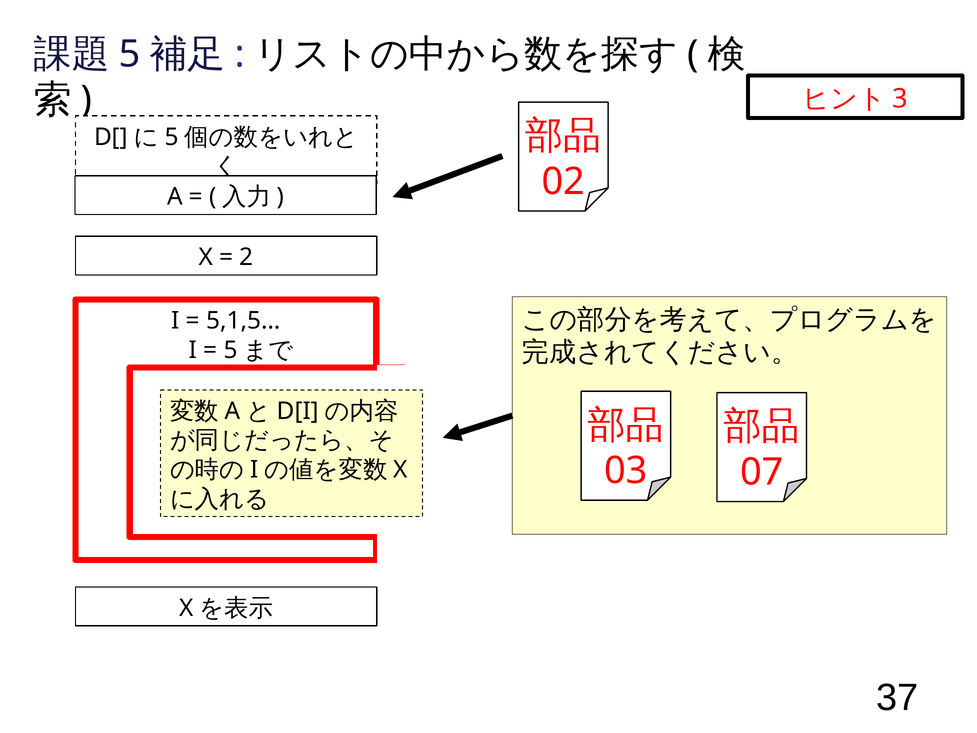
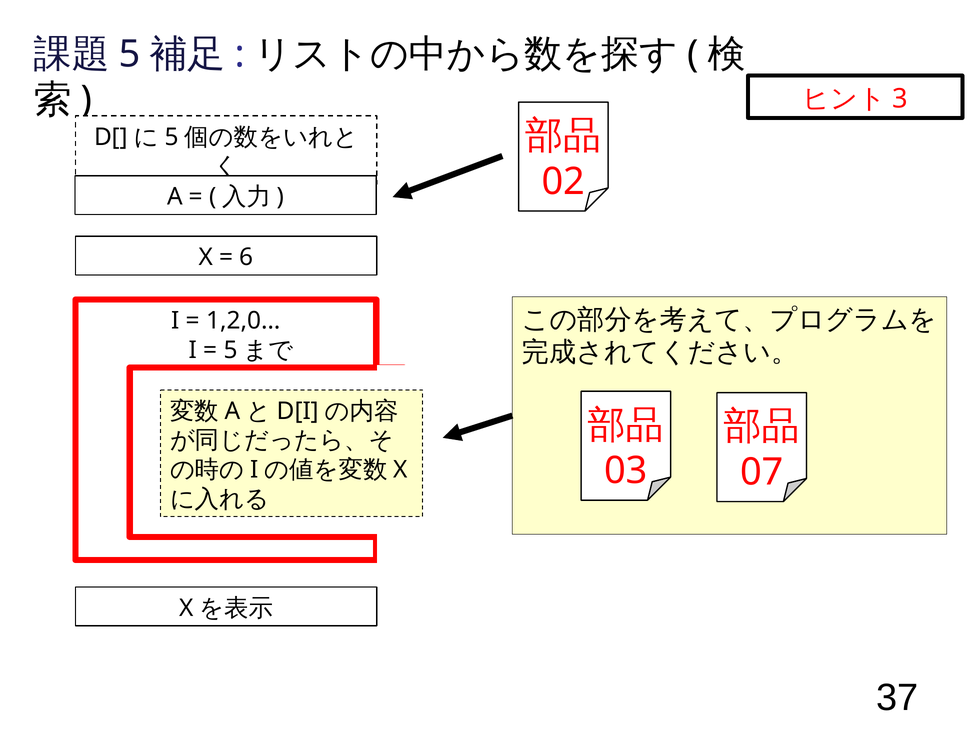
2: 2 -> 6 (246, 257)
5,1,5…: 5,1,5… -> 1,2,0… (243, 321)
